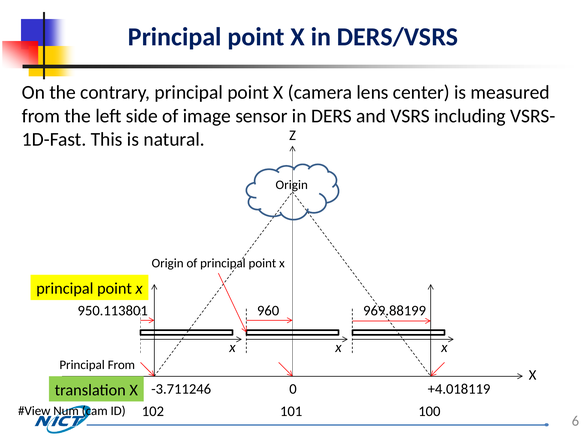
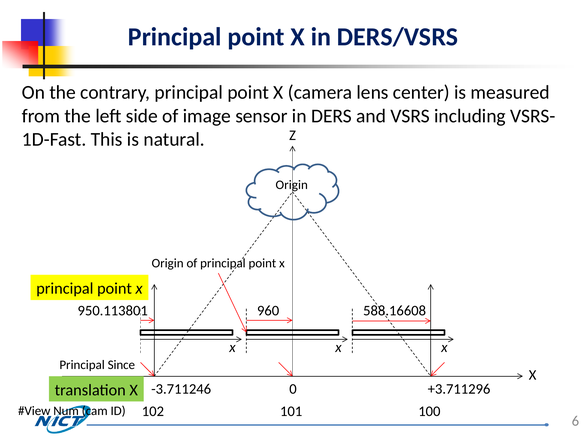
969.88199: 969.88199 -> 588.16608 (395, 310)
Principal From: From -> Since (121, 365)
+4.018119: +4.018119 -> +3.711296 (459, 389)
